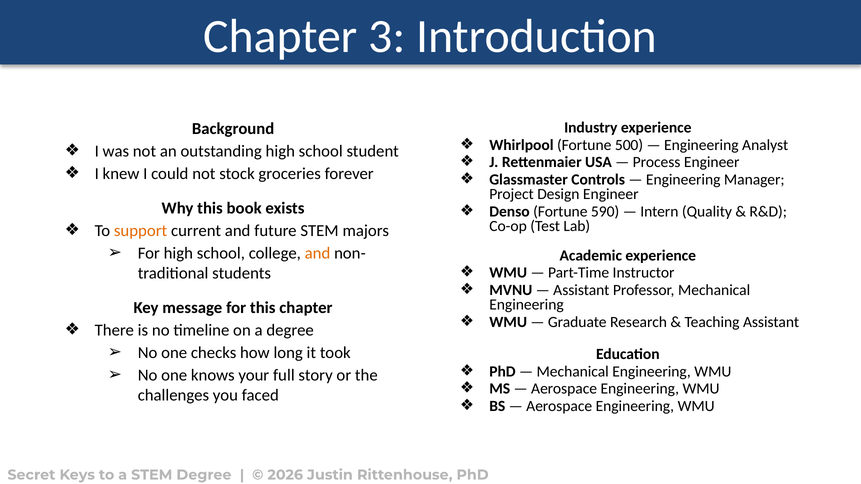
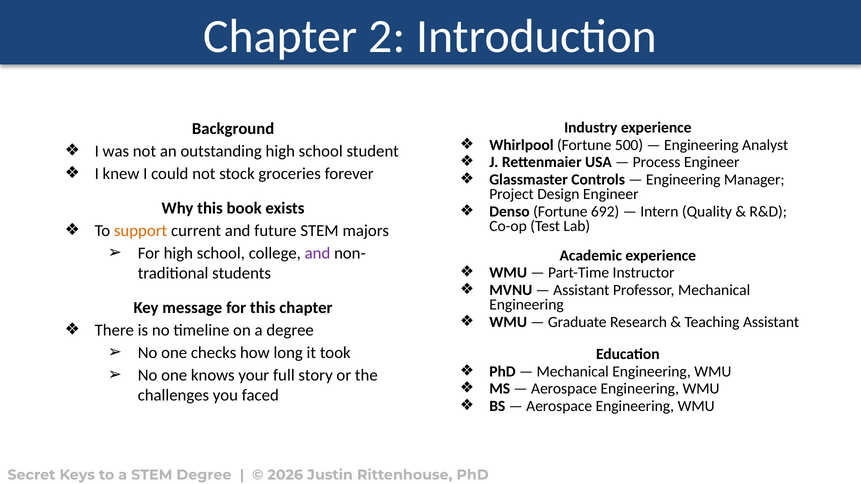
3: 3 -> 2 (387, 36)
590: 590 -> 692 (605, 212)
and colour: orange -> purple (318, 253)
